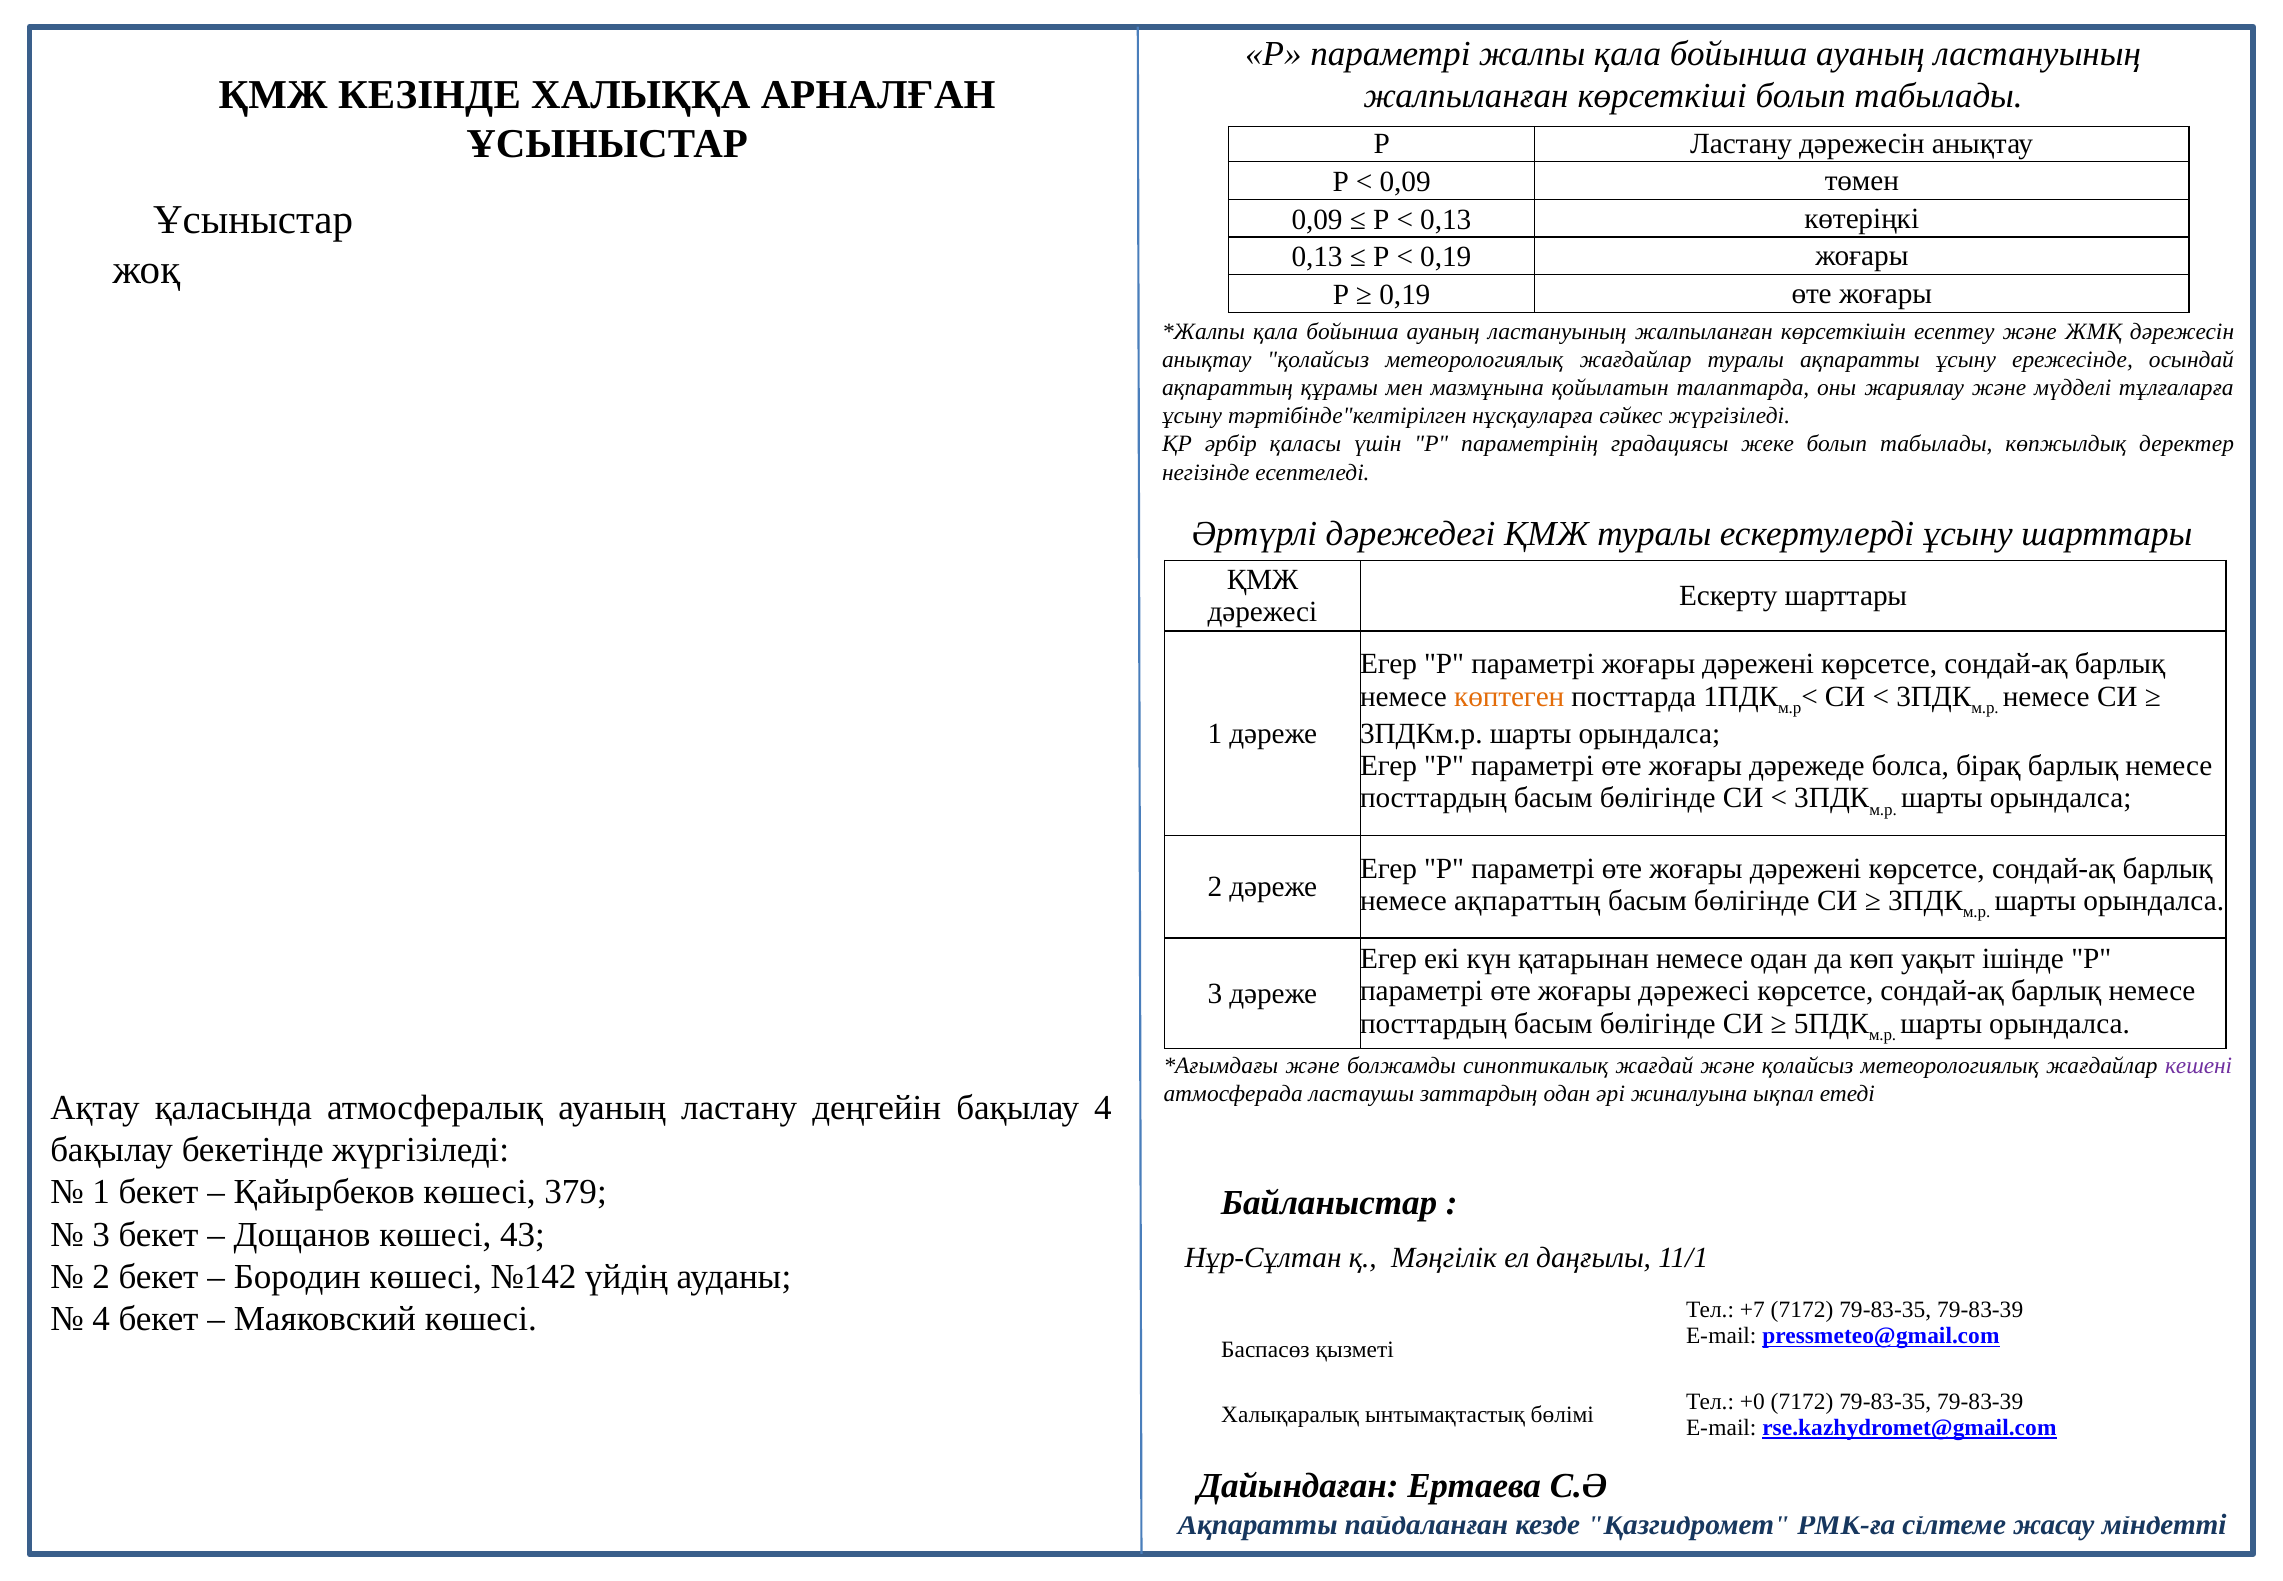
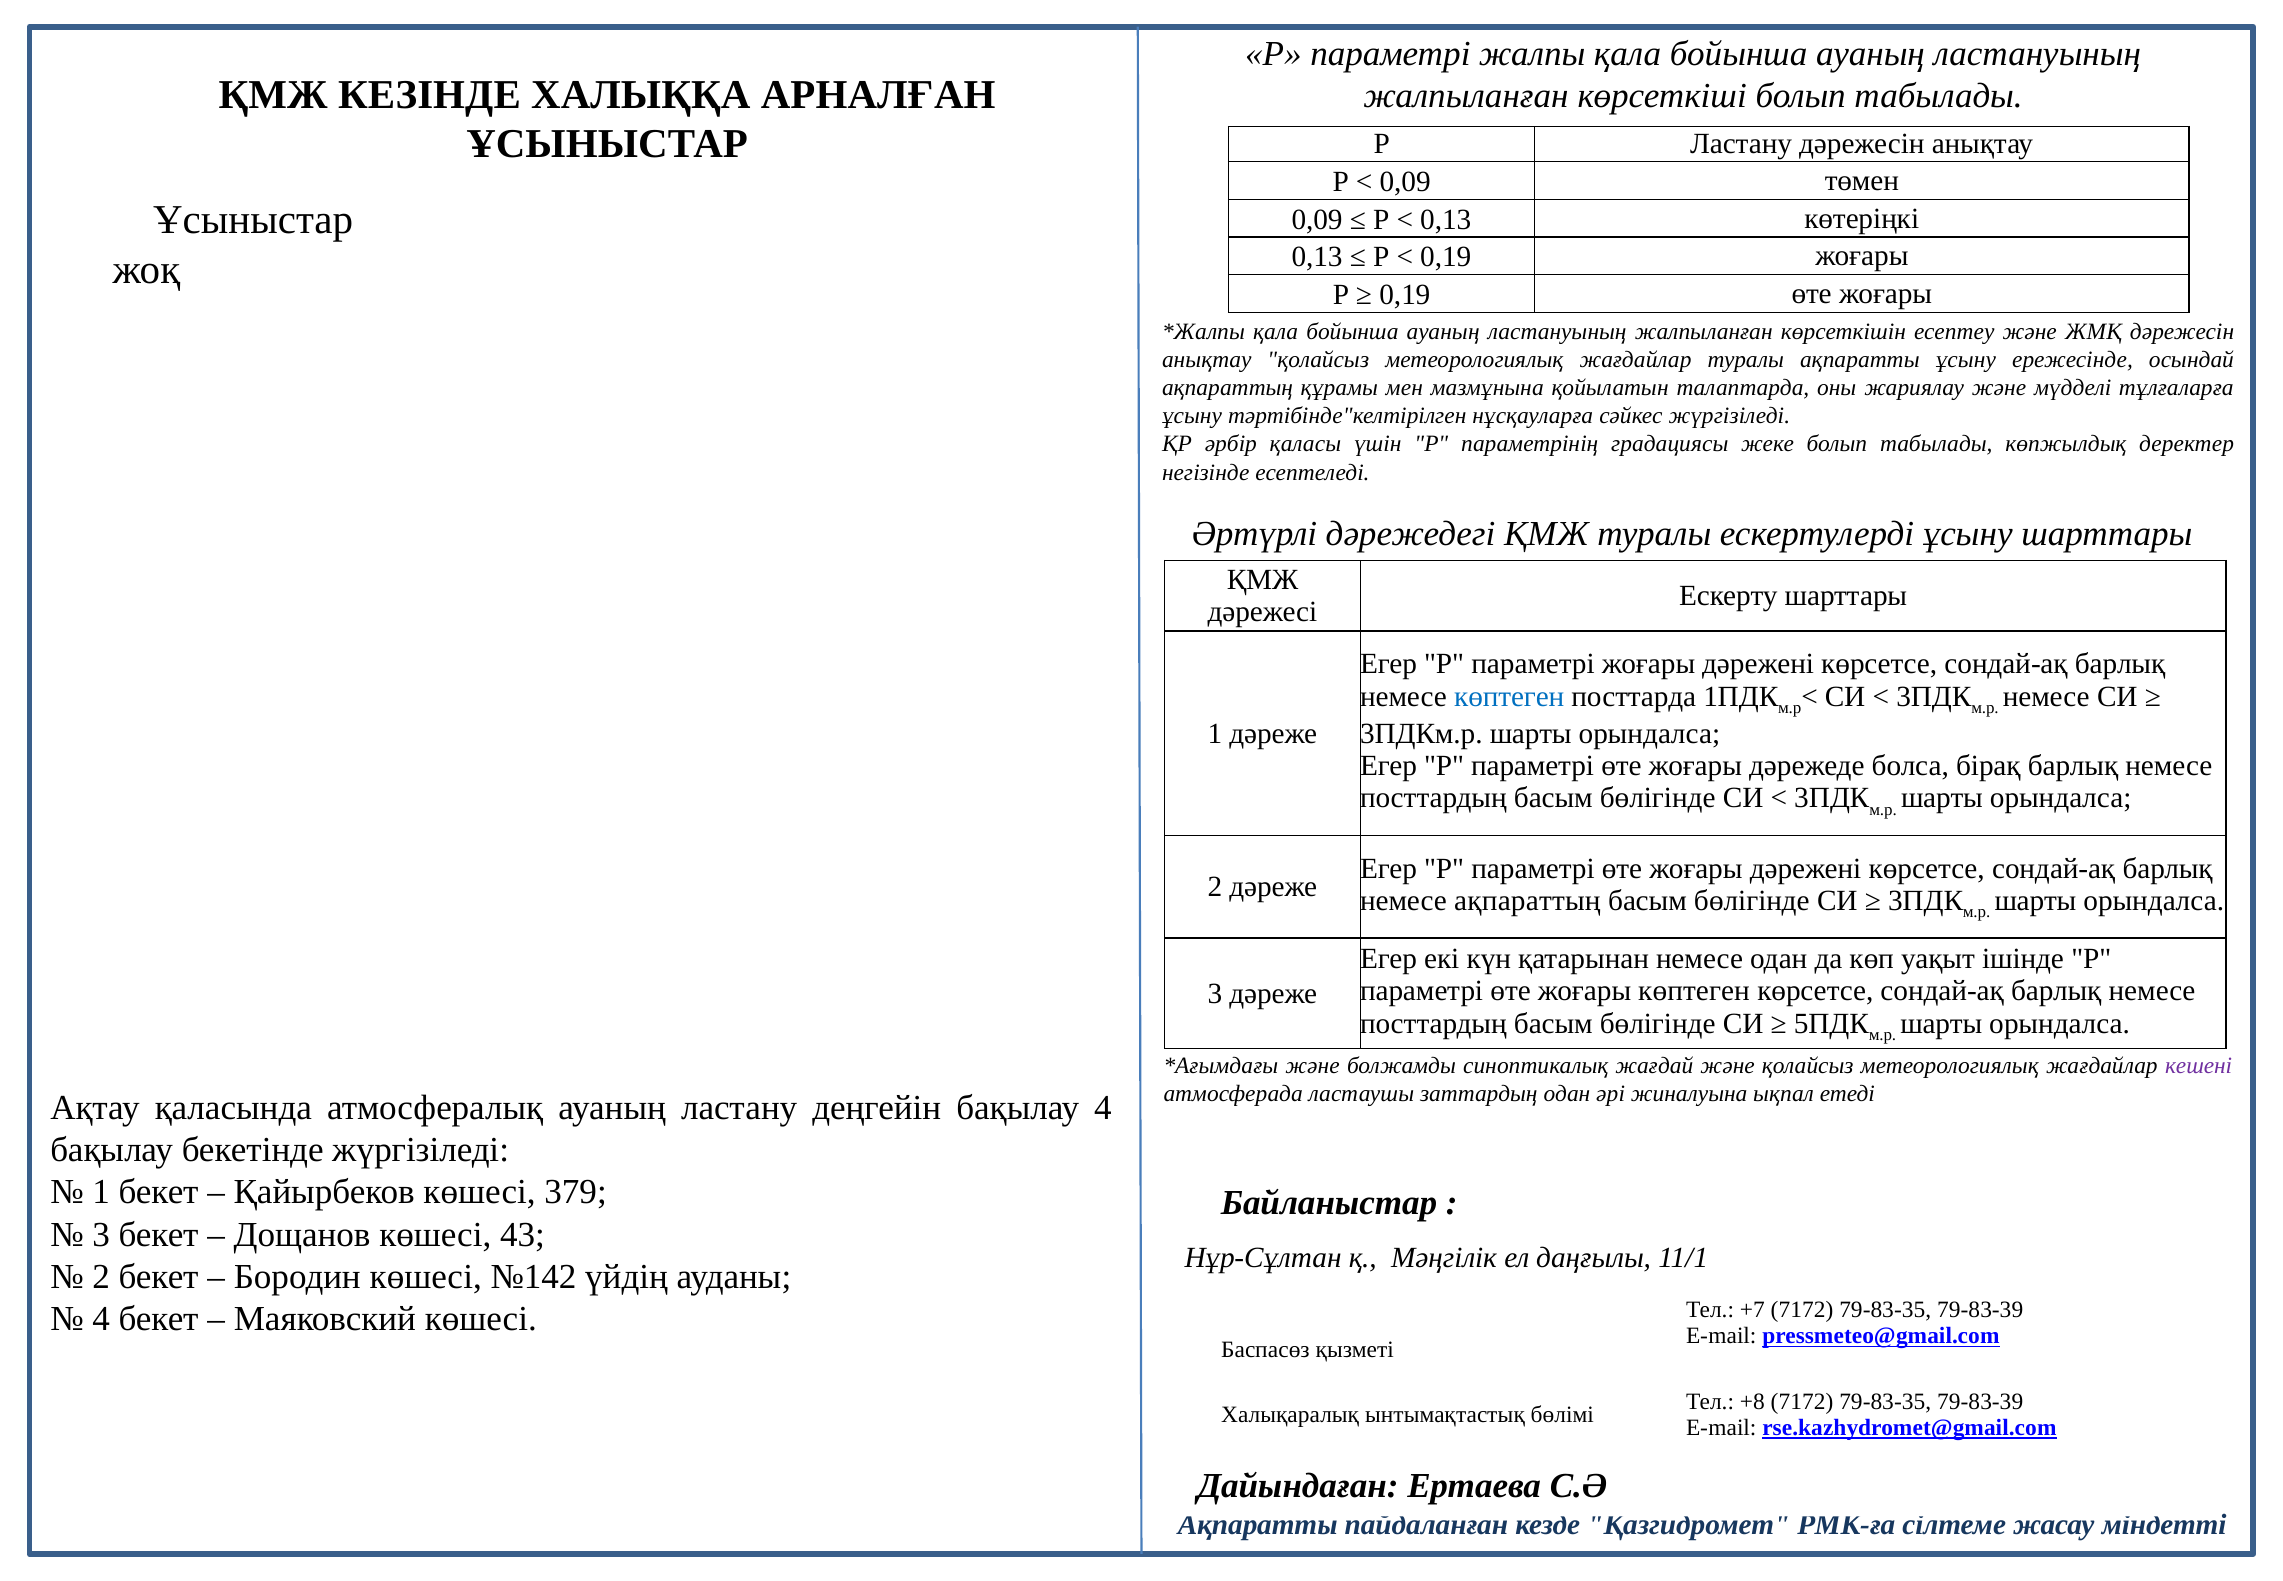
көптеген colour: orange -> blue (1509, 696)
жоғары дәрежесі: дәрежесі -> көптеген (1694, 991)
+0: +0 -> +8 (1752, 1401)
